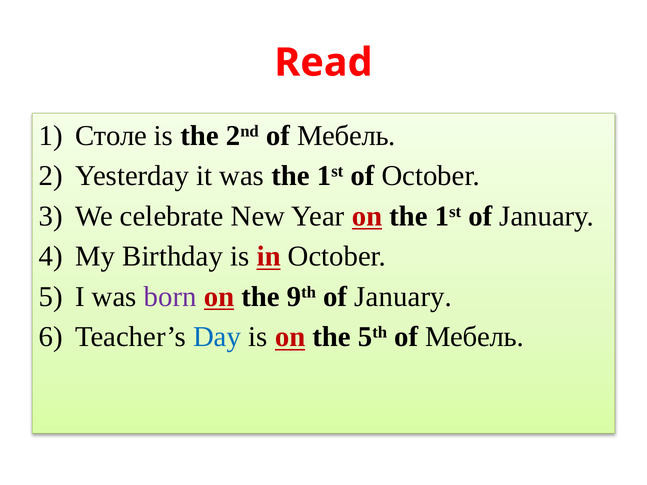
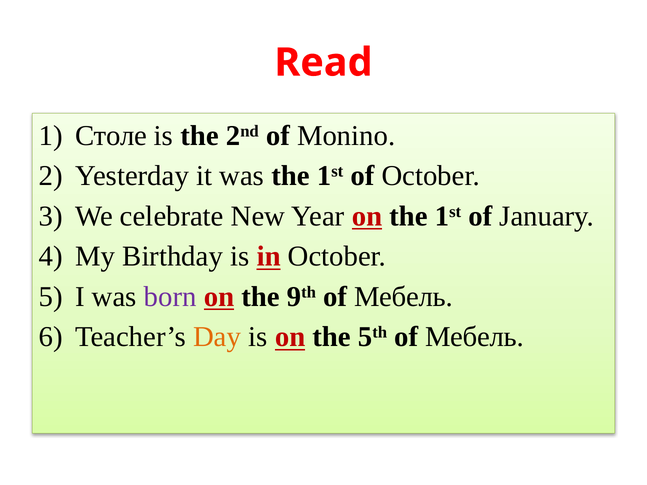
2nd of Мебель: Мебель -> Monino (346, 136)
9th of January: January -> Мебель (403, 297)
Day colour: blue -> orange (217, 337)
